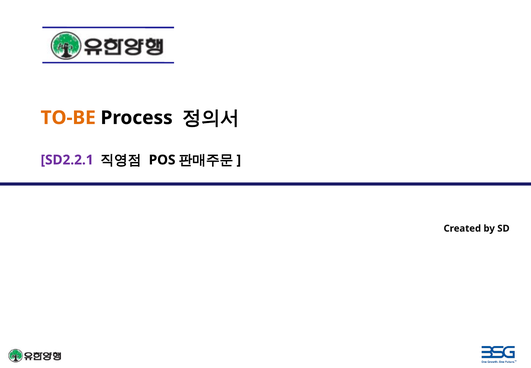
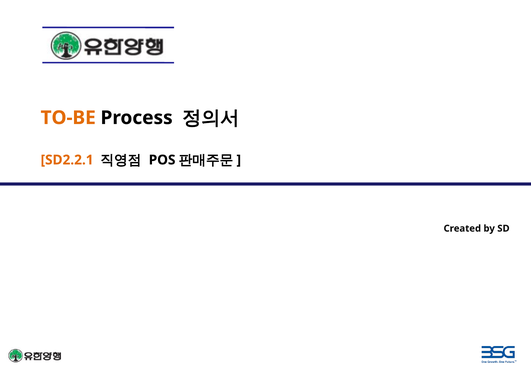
SD2.2.1 colour: purple -> orange (67, 160)
